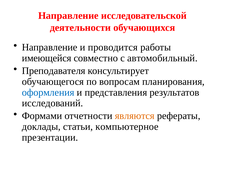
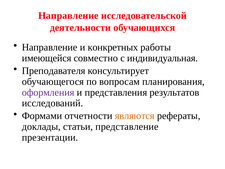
проводится: проводится -> конкретных (113, 47)
автомобильный: автомобильный -> индивидуальная (162, 58)
оформления colour: blue -> purple (48, 92)
компьютерное: компьютерное -> представление (127, 126)
